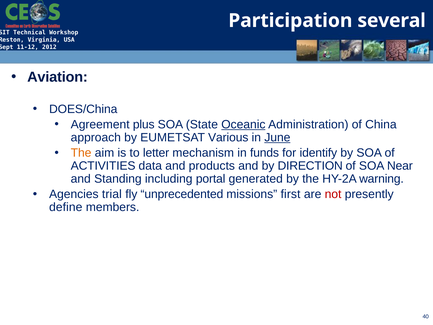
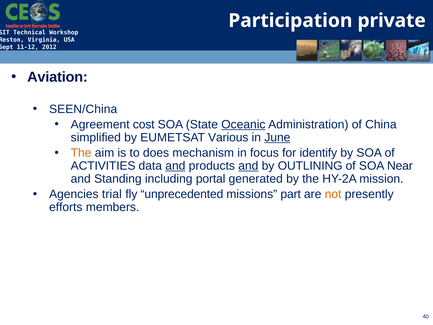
several: several -> private (392, 21)
DOES/China: DOES/China -> SEEN/China (83, 109)
plus: plus -> cost (144, 124)
approach: approach -> simplified (96, 137)
letter: letter -> does (156, 153)
funds: funds -> focus (264, 153)
and underline: none -> present (175, 166)
and underline: none -> present (248, 166)
DIRECTION: DIRECTION -> OUTLINING (310, 166)
warning: warning -> mission (381, 179)
first: first -> part (291, 194)
not colour: red -> orange (333, 194)
define: define -> efforts (66, 207)
